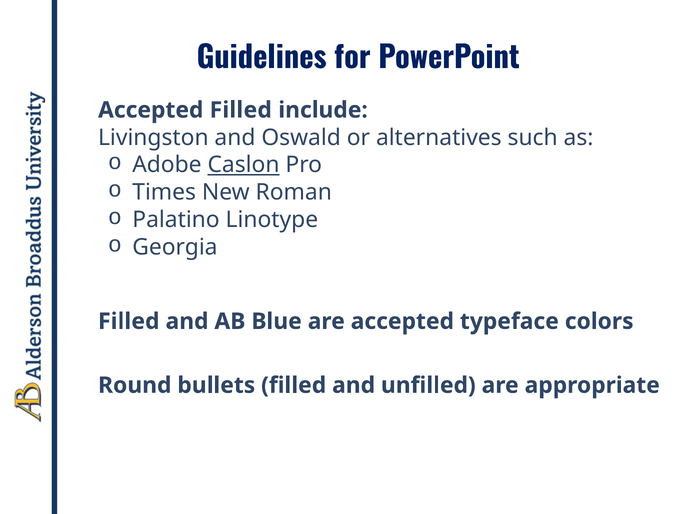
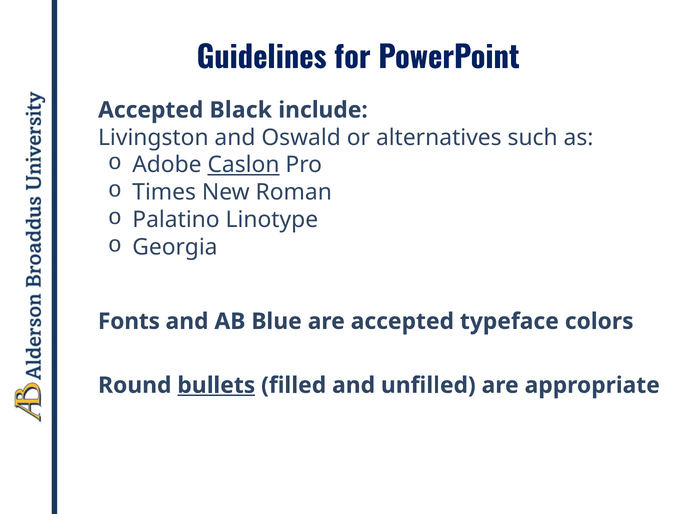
Accepted Filled: Filled -> Black (241, 110)
Filled: Filled -> Fonts (129, 321)
bullets underline: none -> present (216, 385)
